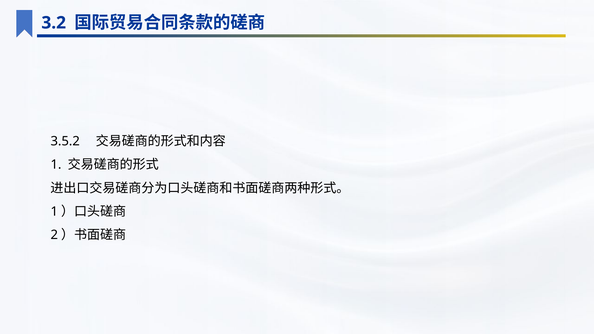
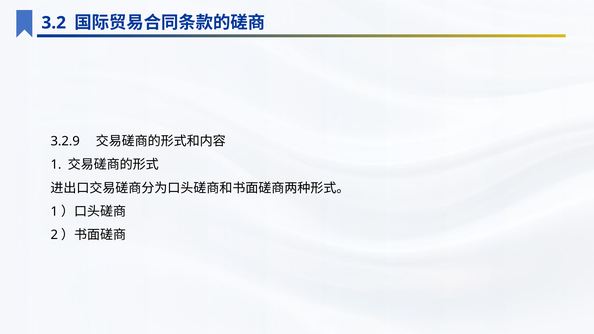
3.5.2: 3.5.2 -> 3.2.9 (65, 141)
